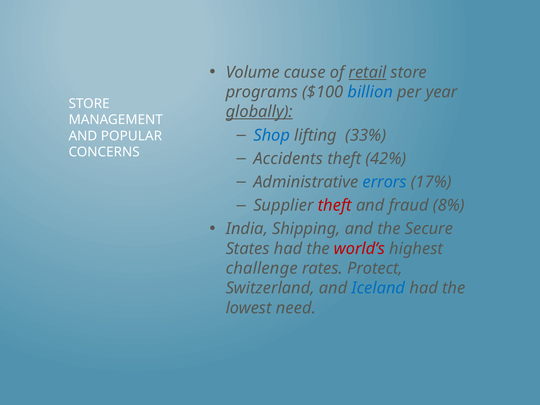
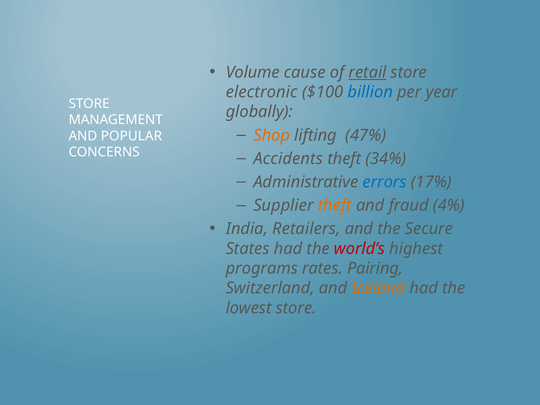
programs: programs -> electronic (262, 92)
globally underline: present -> none (259, 112)
Shop colour: blue -> orange (272, 135)
33%: 33% -> 47% (366, 135)
42%: 42% -> 34% (386, 159)
theft colour: red -> orange (335, 205)
8%: 8% -> 4% (449, 205)
Shipping: Shipping -> Retailers (306, 229)
challenge: challenge -> programs (262, 268)
Protect: Protect -> Pairing (375, 268)
Iceland colour: blue -> orange (378, 288)
lowest need: need -> store (296, 308)
